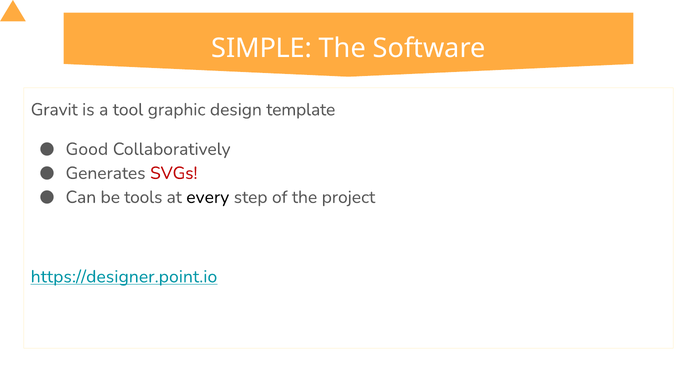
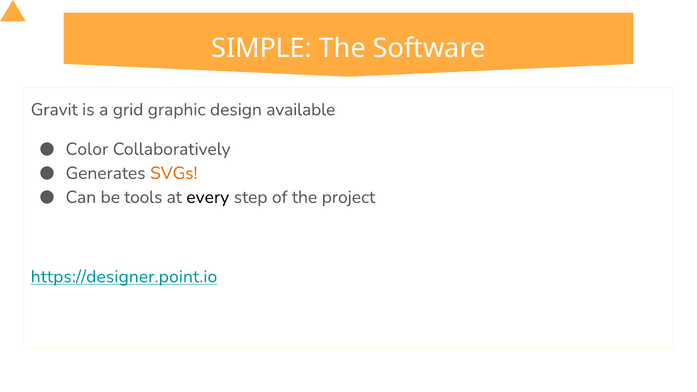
tool: tool -> grid (128, 110)
template: template -> available (301, 110)
Good: Good -> Color (87, 149)
SVGs colour: red -> orange (174, 173)
